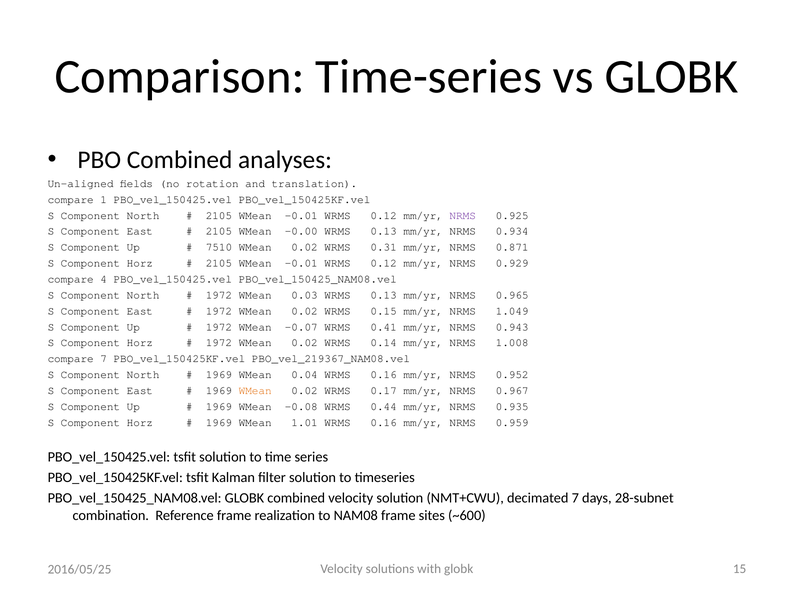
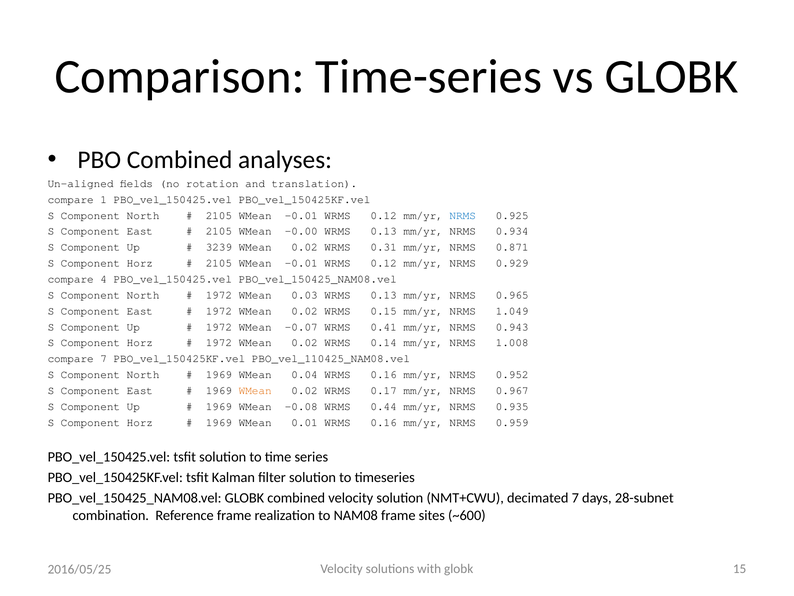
NRMS colour: purple -> blue (463, 215)
7510: 7510 -> 3239 (219, 247)
PBO_vel_219367_NAM08.vel: PBO_vel_219367_NAM08.vel -> PBO_vel_110425_NAM08.vel (331, 358)
1.01: 1.01 -> 0.01 (305, 422)
